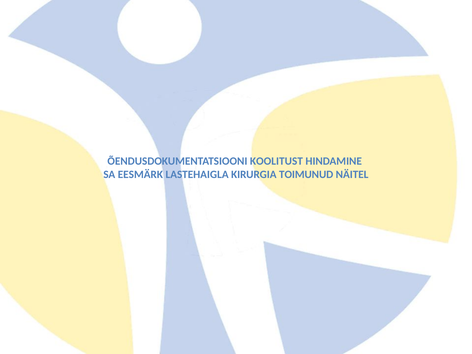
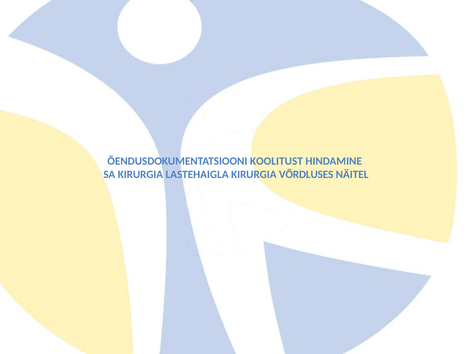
SA EESMÄRK: EESMÄRK -> KIRURGIA (140, 175)
TOIMUNUD: TOIMUNUD -> VÕRDLUSES (306, 175)
